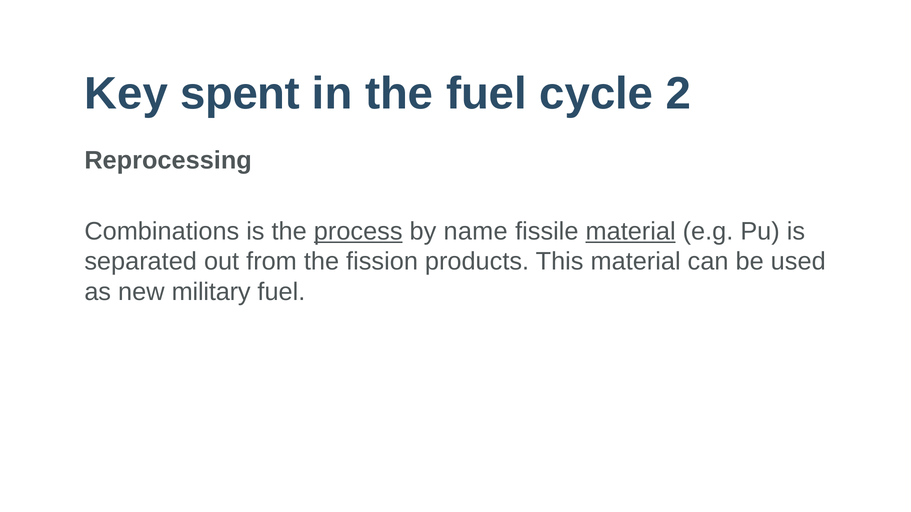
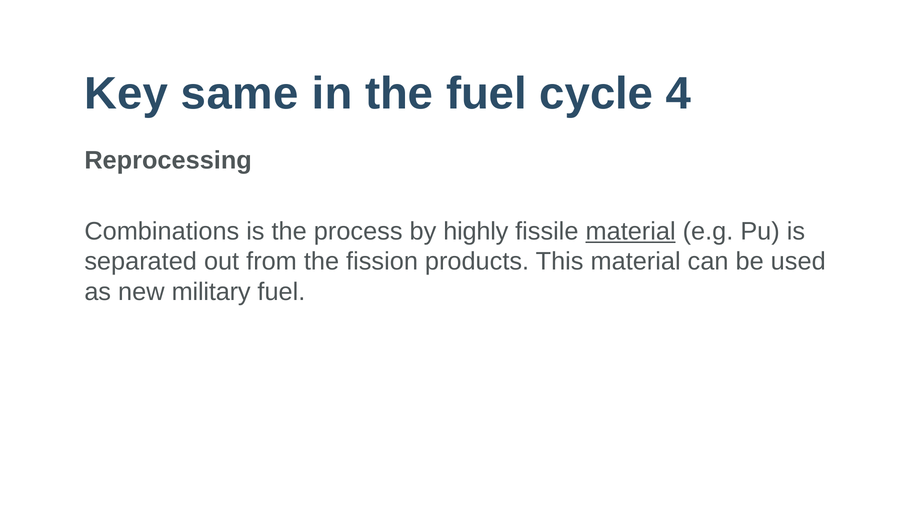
spent: spent -> same (240, 94)
2: 2 -> 4 (679, 94)
process underline: present -> none (358, 231)
name: name -> highly (476, 231)
